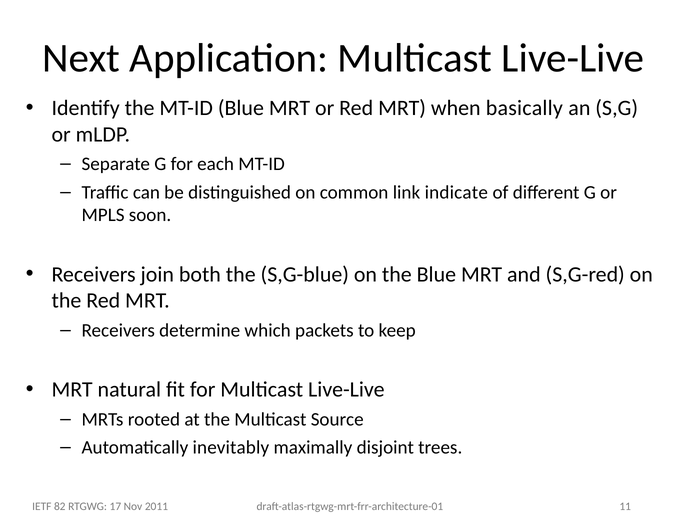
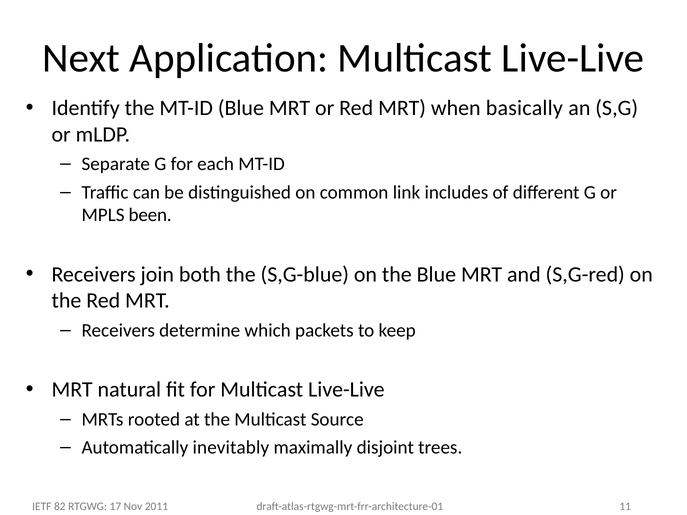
indicate: indicate -> includes (456, 192)
soon: soon -> been (150, 215)
